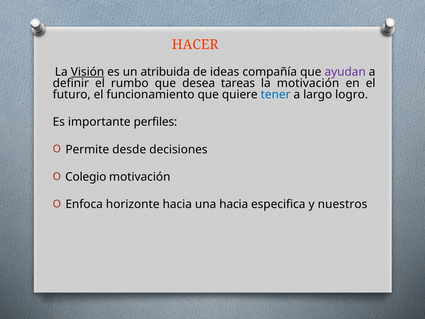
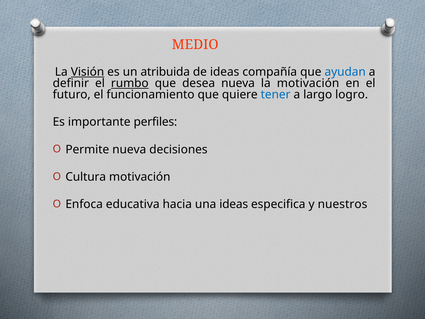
HACER: HACER -> MEDIO (195, 45)
ayudan colour: purple -> blue (345, 72)
rumbo underline: none -> present (130, 83)
desea tareas: tareas -> nueva (238, 83)
Permite desde: desde -> nueva (129, 149)
Colegio: Colegio -> Cultura (86, 177)
horizonte: horizonte -> educativa (133, 204)
una hacia: hacia -> ideas (234, 204)
